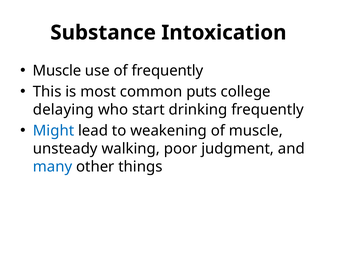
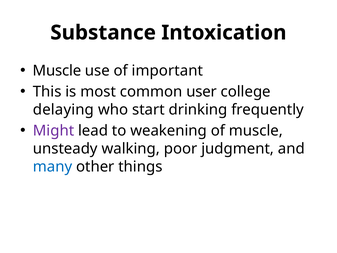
of frequently: frequently -> important (167, 71)
puts: puts -> user (202, 92)
Might colour: blue -> purple (54, 131)
